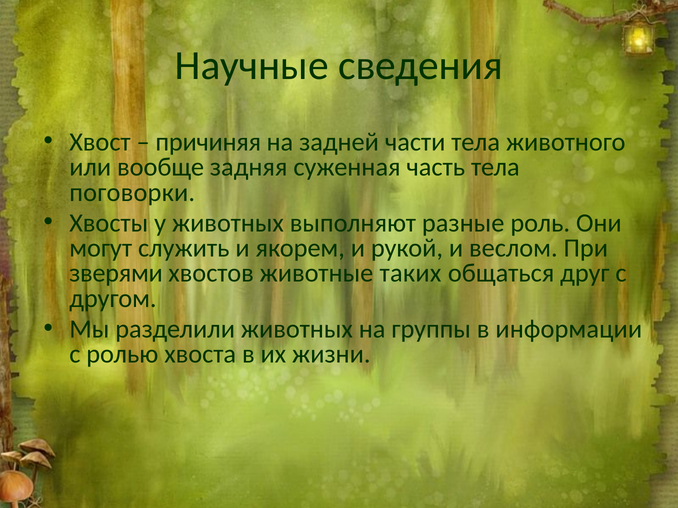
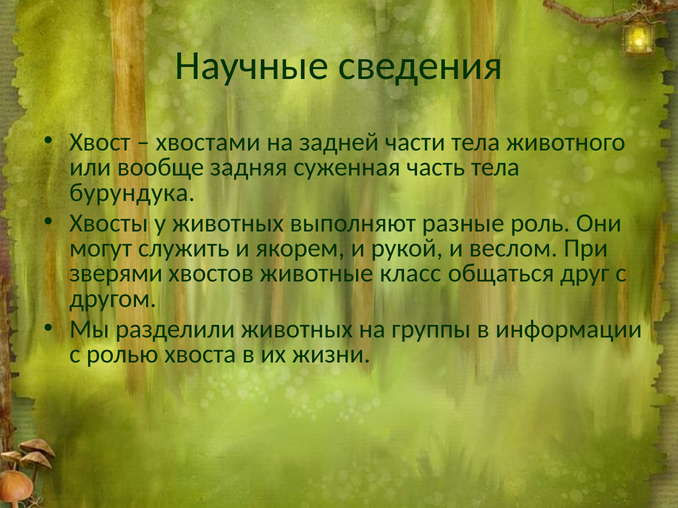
причиняя: причиняя -> хвостами (208, 142)
поговорки: поговорки -> бурундука (132, 193)
таких: таких -> класс (410, 274)
